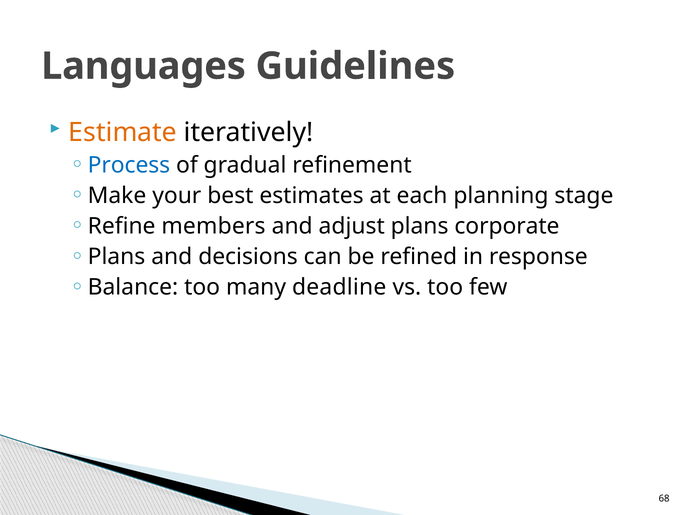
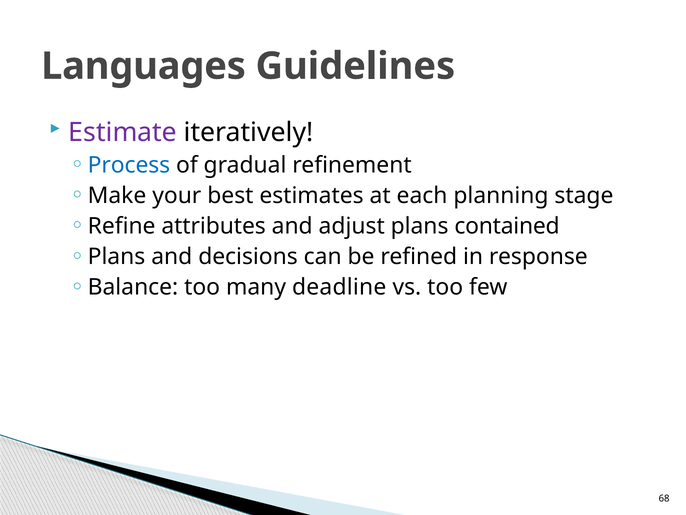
Estimate colour: orange -> purple (123, 132)
members: members -> attributes (214, 226)
corporate: corporate -> contained (507, 226)
